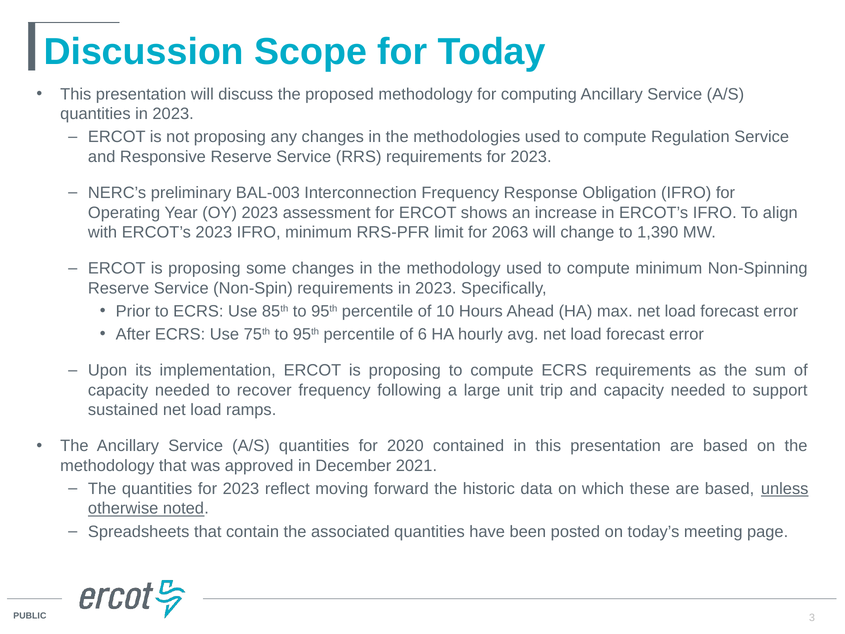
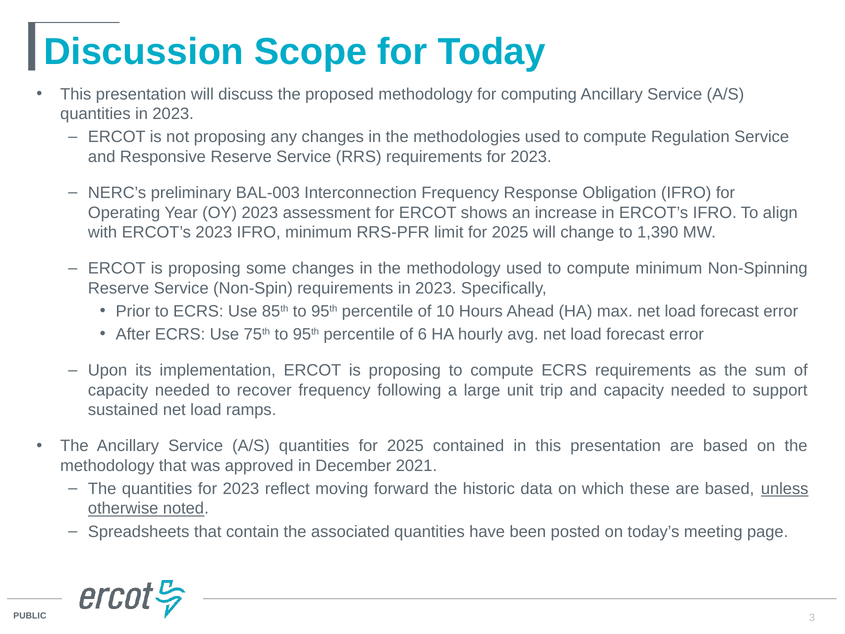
limit for 2063: 2063 -> 2025 (510, 232)
quantities for 2020: 2020 -> 2025 (405, 446)
